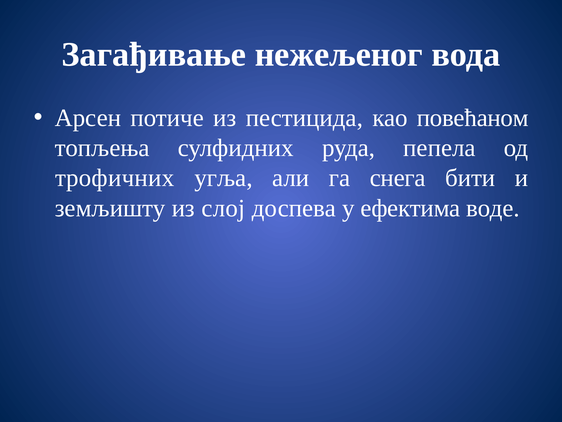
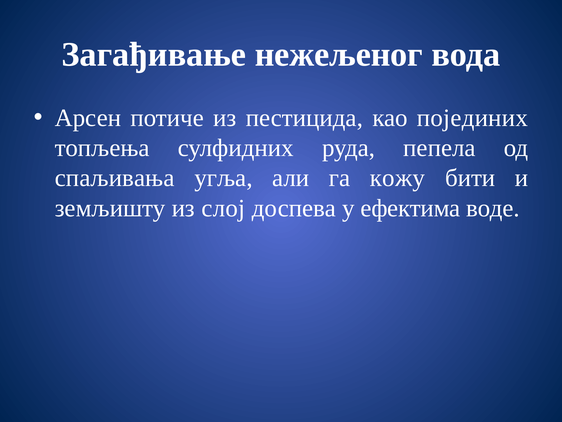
повећаном: повећаном -> појединих (472, 118)
трофичних: трофичних -> спаљивања (115, 178)
снега: снега -> кожу (397, 178)
